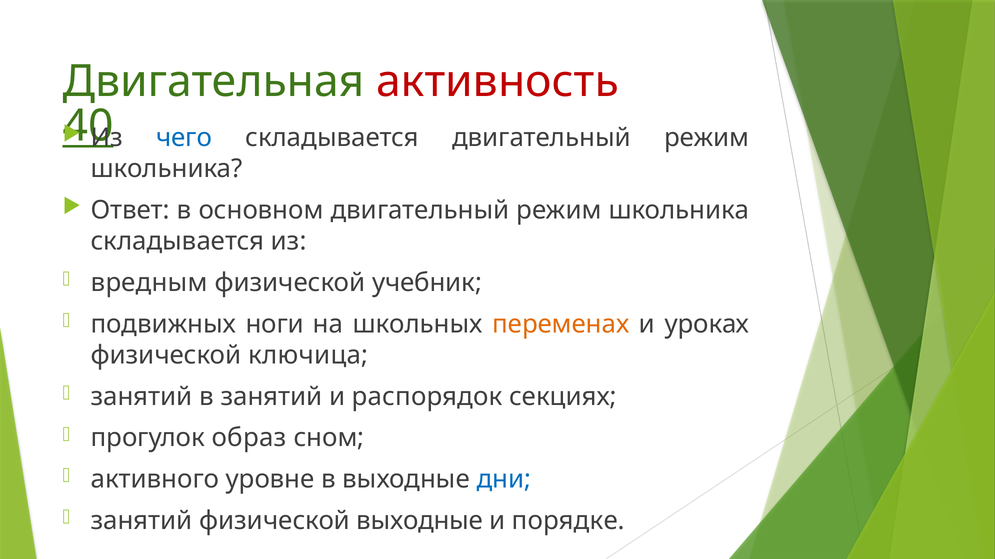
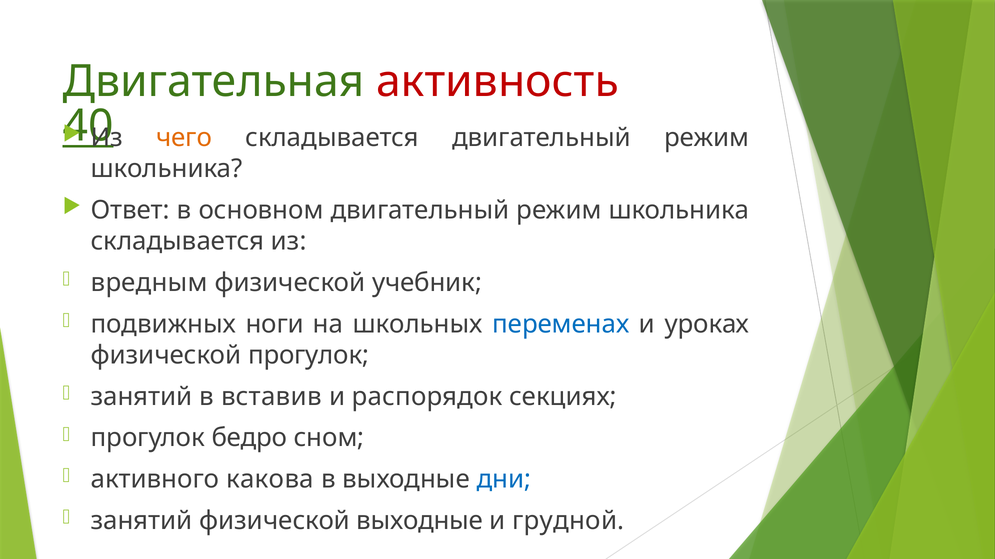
чего colour: blue -> orange (184, 138)
переменах colour: orange -> blue (561, 324)
физической ключица: ключица -> прогулок (309, 356)
в занятий: занятий -> вставив (271, 397)
образ: образ -> бедро (249, 438)
уровне: уровне -> какова (270, 480)
порядке: порядке -> грудной (568, 521)
